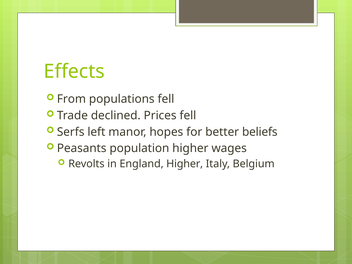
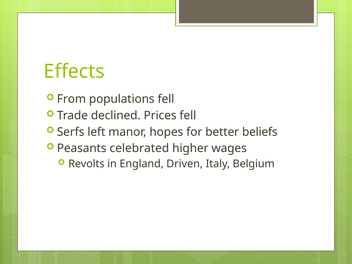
population: population -> celebrated (139, 148)
England Higher: Higher -> Driven (185, 164)
